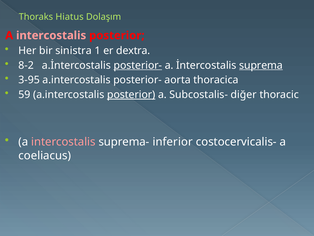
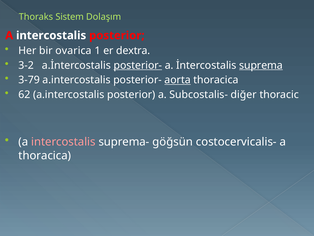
Hiatus: Hiatus -> Sistem (70, 17)
intercostalis colour: pink -> white (51, 35)
sinistra: sinistra -> ovarica (74, 51)
8-2: 8-2 -> 3-2 (26, 65)
3-95: 3-95 -> 3-79 (29, 80)
aorta underline: none -> present (178, 80)
59: 59 -> 62 (24, 94)
posterior underline: present -> none (131, 94)
inferior: inferior -> göğsün (173, 142)
coeliacus: coeliacus -> thoracica (45, 155)
